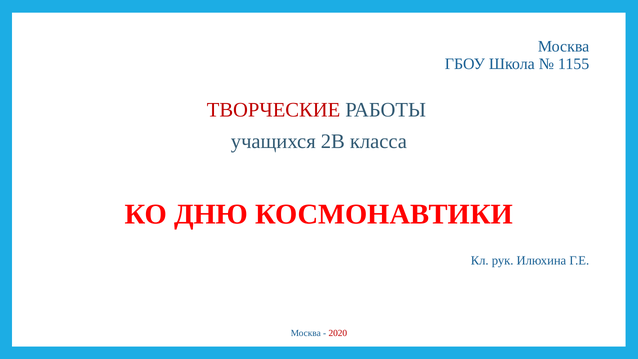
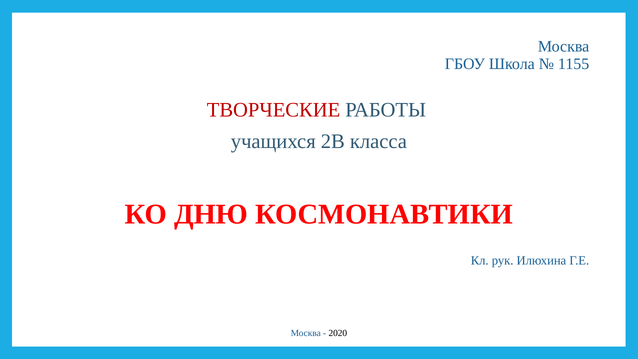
2020 colour: red -> black (338, 333)
